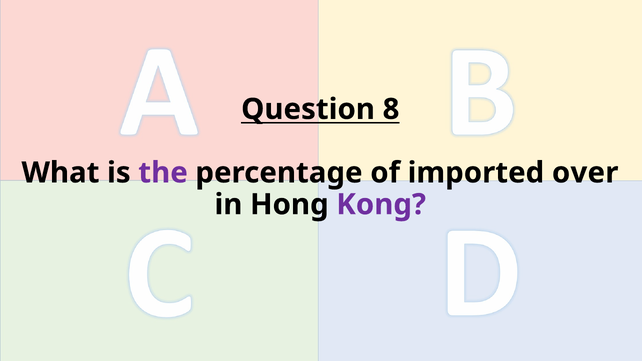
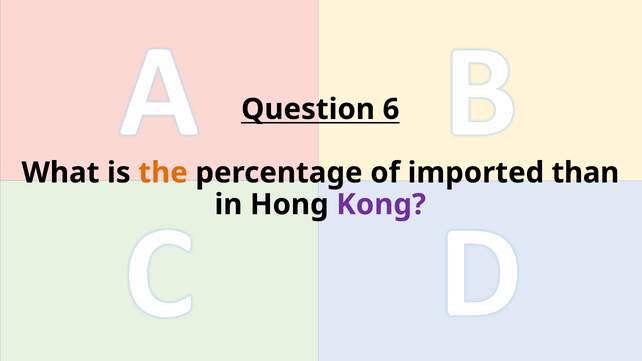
8: 8 -> 6 (391, 109)
the colour: purple -> orange (163, 173)
over: over -> than (585, 173)
